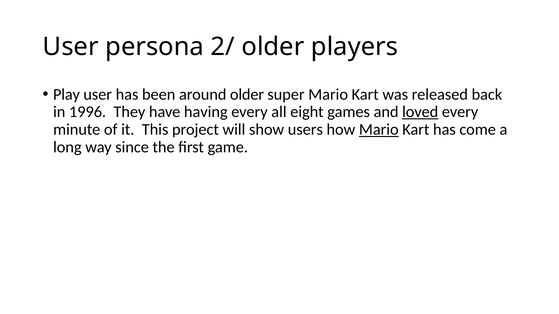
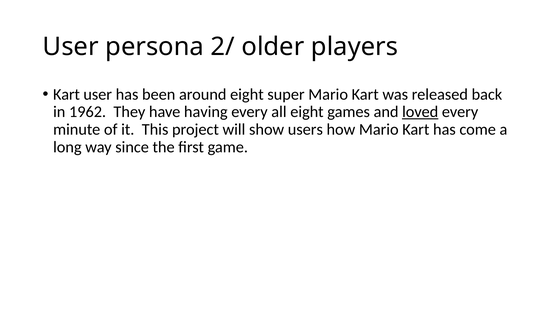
Play: Play -> Kart (66, 94)
around older: older -> eight (247, 94)
1996: 1996 -> 1962 (88, 112)
Mario underline: present -> none (379, 130)
